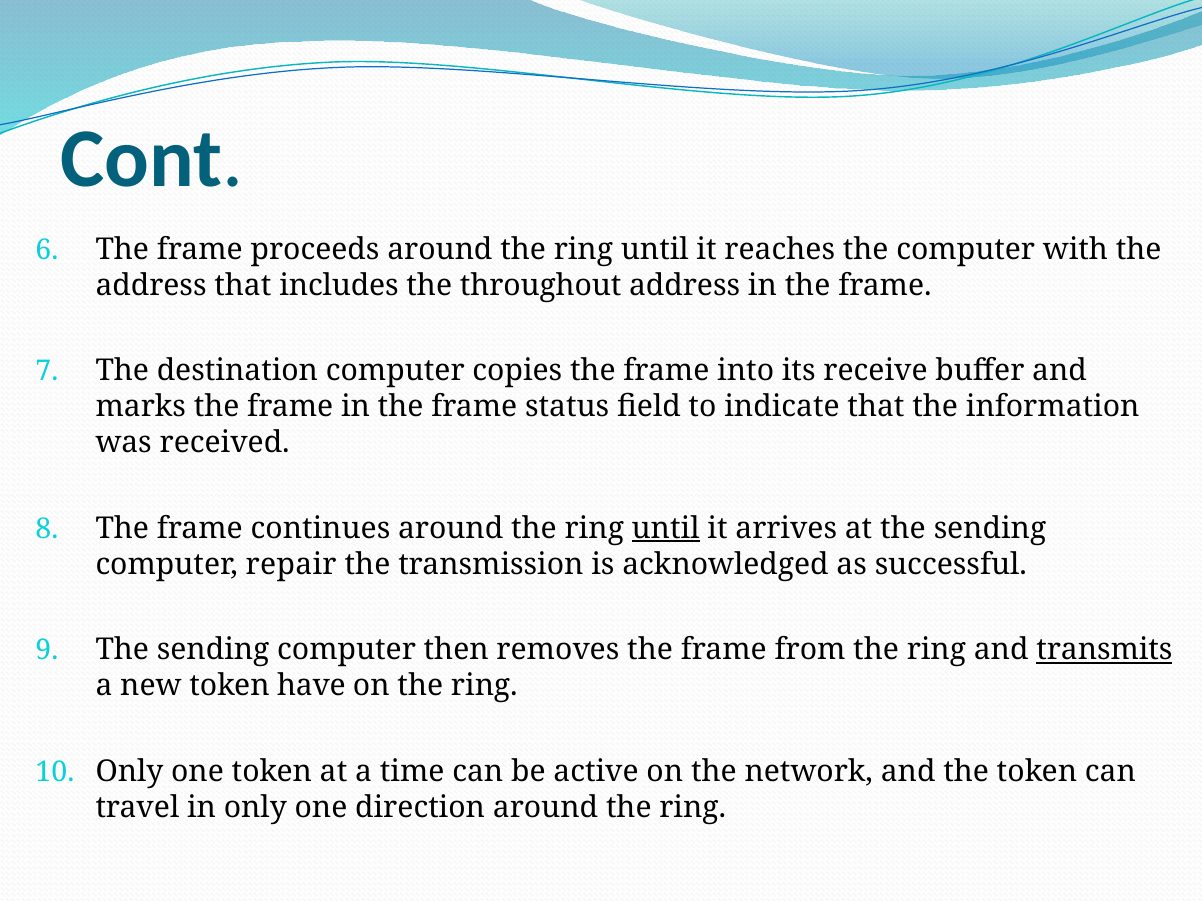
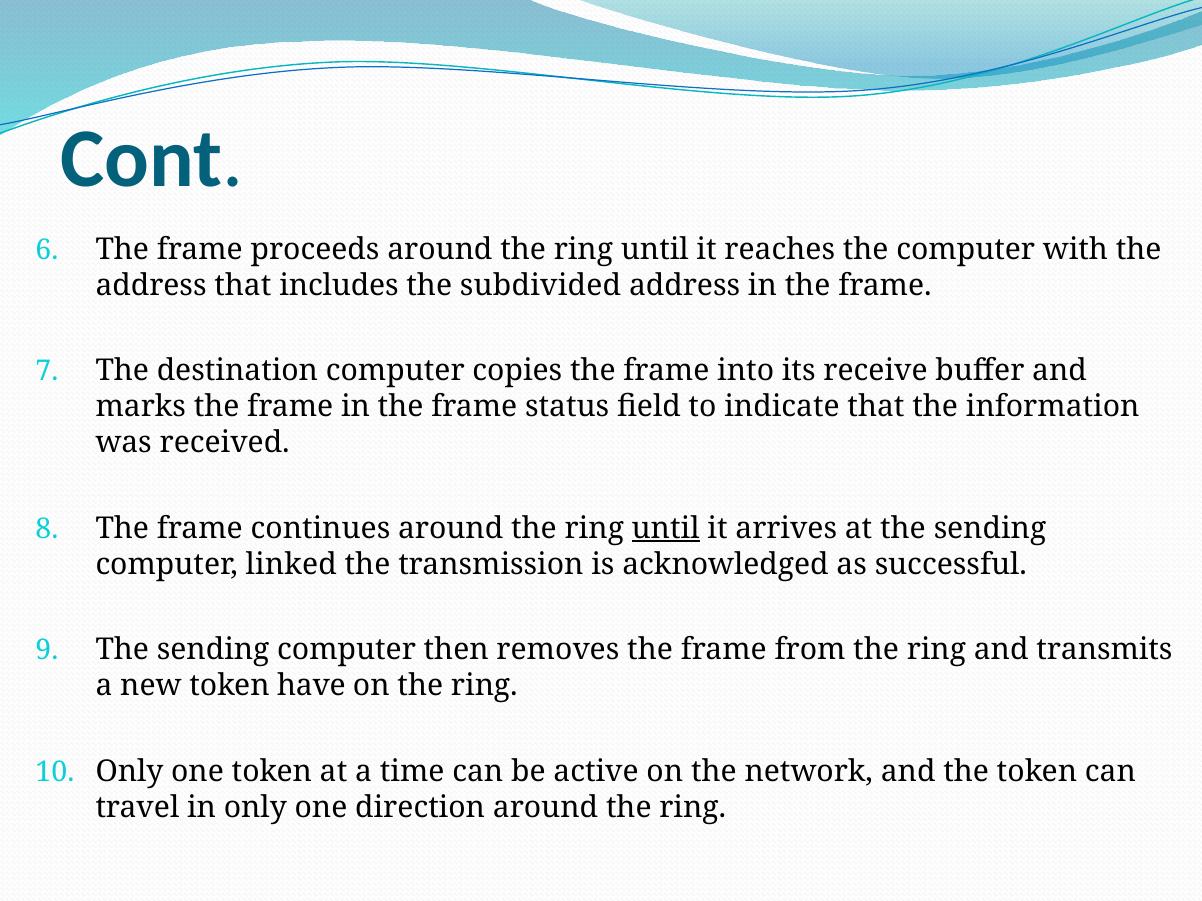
throughout: throughout -> subdivided (540, 286)
repair: repair -> linked (291, 565)
transmits underline: present -> none (1104, 650)
